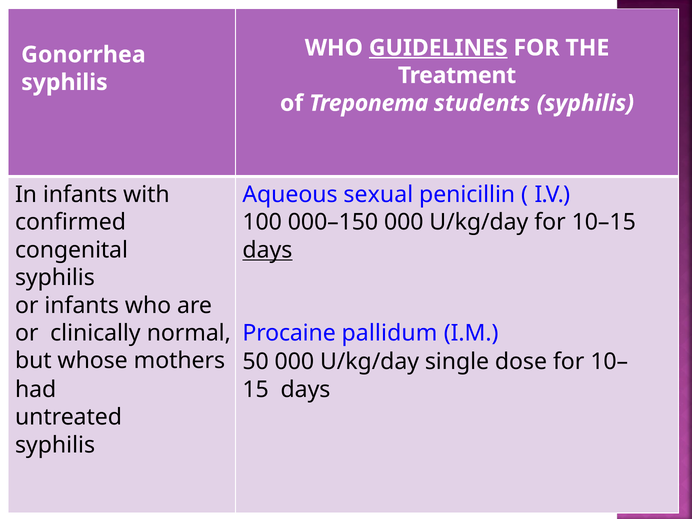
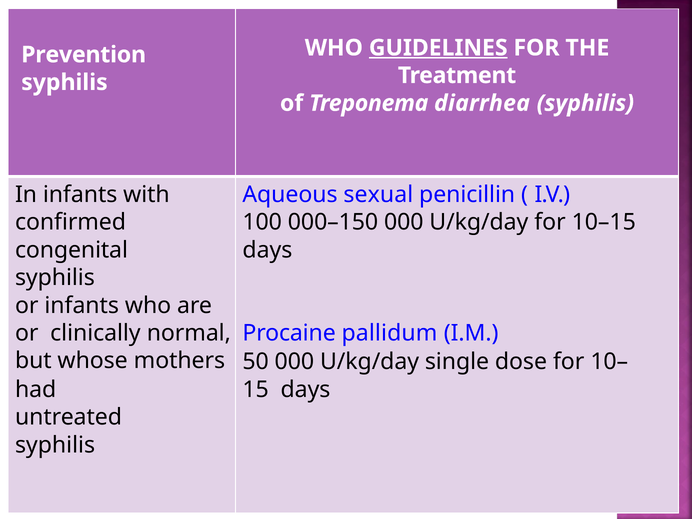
Gonorrhea: Gonorrhea -> Prevention (84, 55)
students: students -> diarrhea (482, 103)
days underline: present -> none (267, 250)
